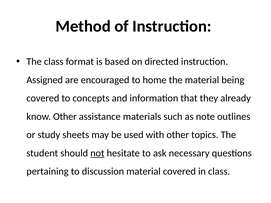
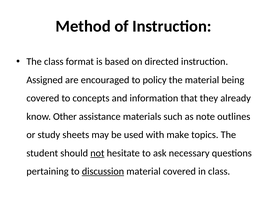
home: home -> policy (155, 80)
with other: other -> make (178, 135)
discussion underline: none -> present (103, 172)
